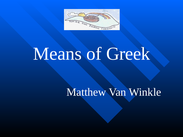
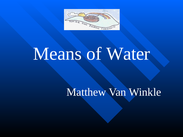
Greek: Greek -> Water (128, 54)
